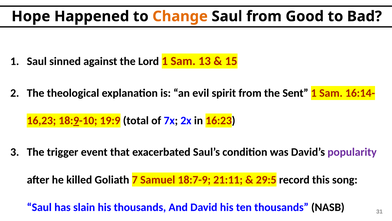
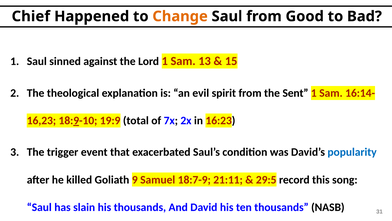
Hope: Hope -> Chief (31, 16)
popularity colour: purple -> blue (352, 152)
7: 7 -> 9 (135, 179)
